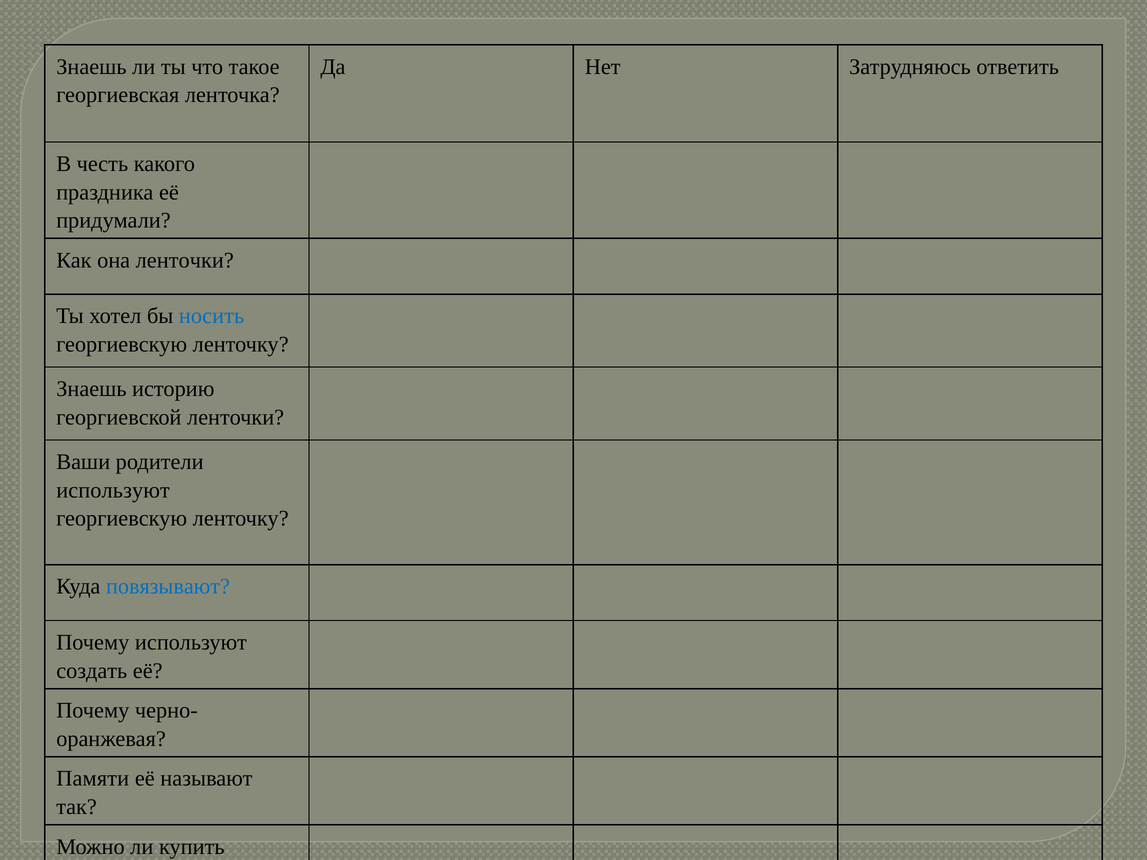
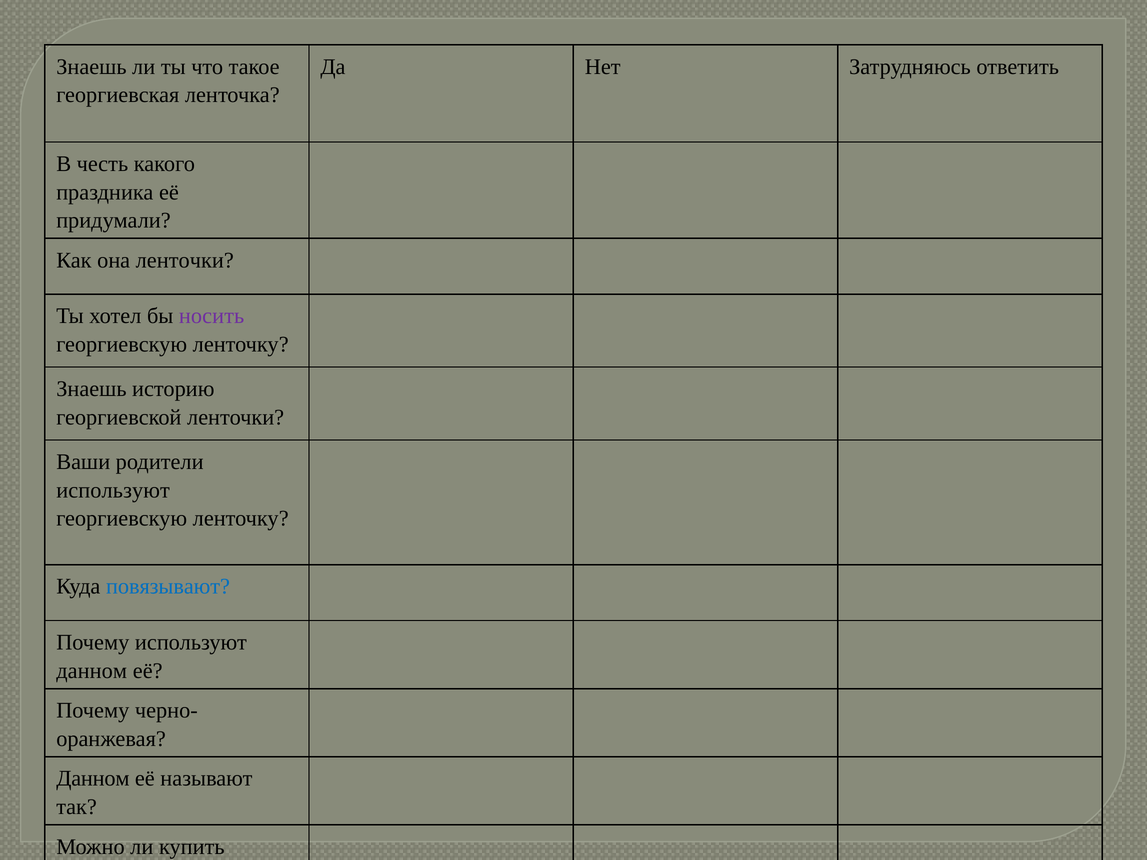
носить colour: blue -> purple (212, 316)
создать: создать -> данном (92, 671)
Памяти: Памяти -> Данном (93, 779)
